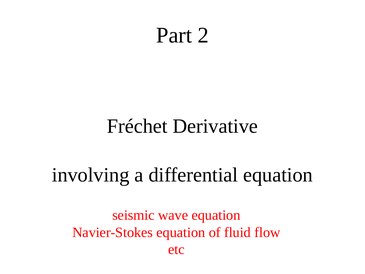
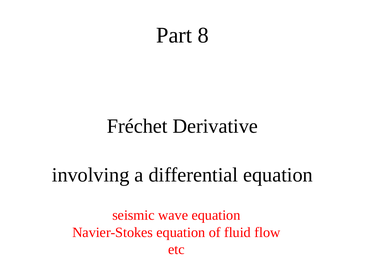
2: 2 -> 8 (203, 35)
